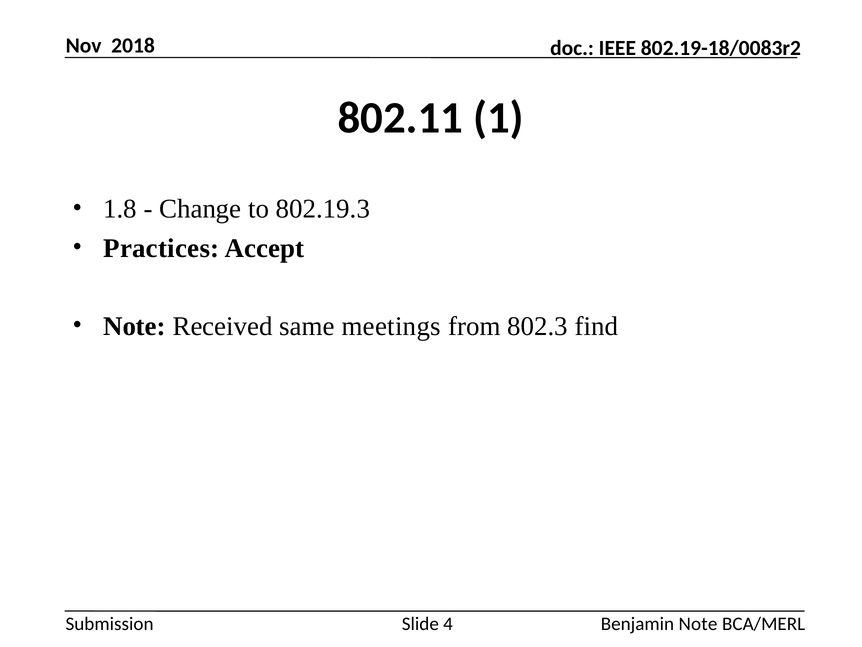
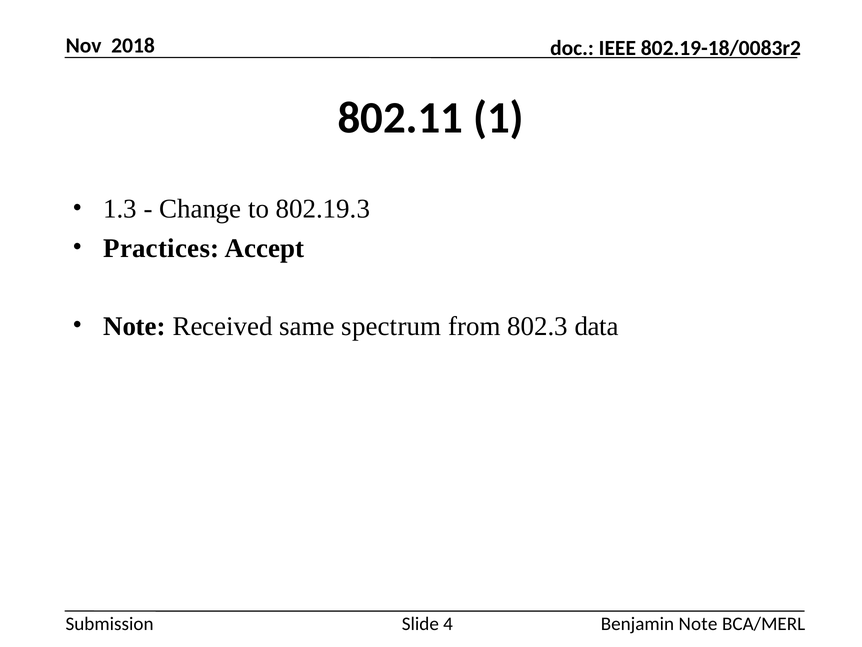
1.8: 1.8 -> 1.3 (120, 209)
meetings: meetings -> spectrum (391, 326)
find: find -> data (597, 326)
